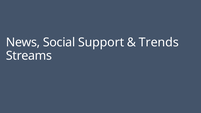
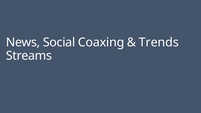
Support: Support -> Coaxing (101, 42)
